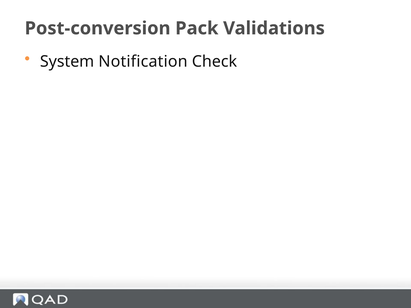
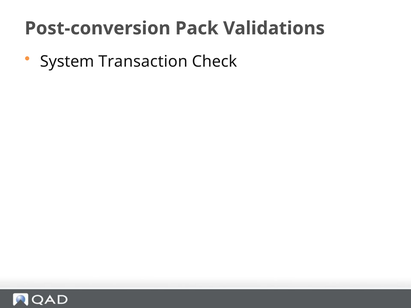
Notification: Notification -> Transaction (143, 62)
